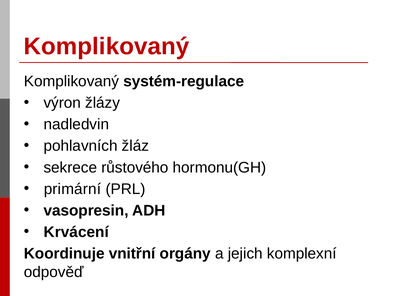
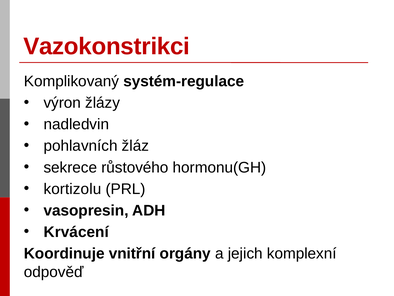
Komplikovaný: Komplikovaný -> Vazokonstrikci (107, 46)
primární: primární -> kortizolu (72, 189)
